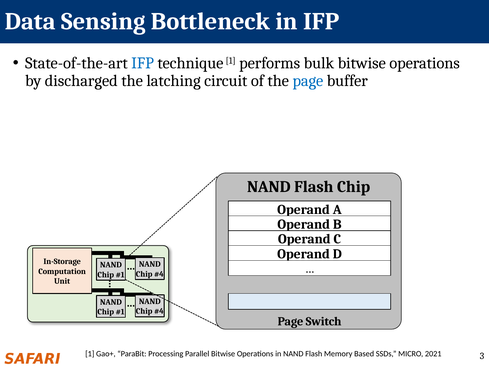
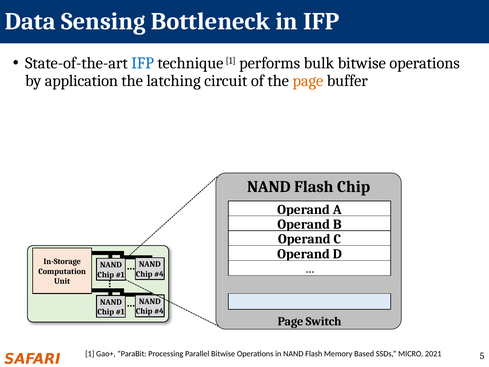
discharged: discharged -> application (81, 81)
page colour: blue -> orange (308, 81)
3: 3 -> 5 (482, 356)
